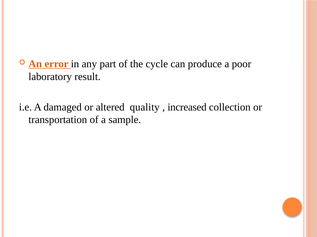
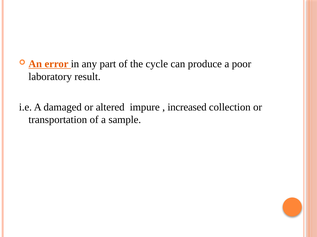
quality: quality -> impure (145, 107)
